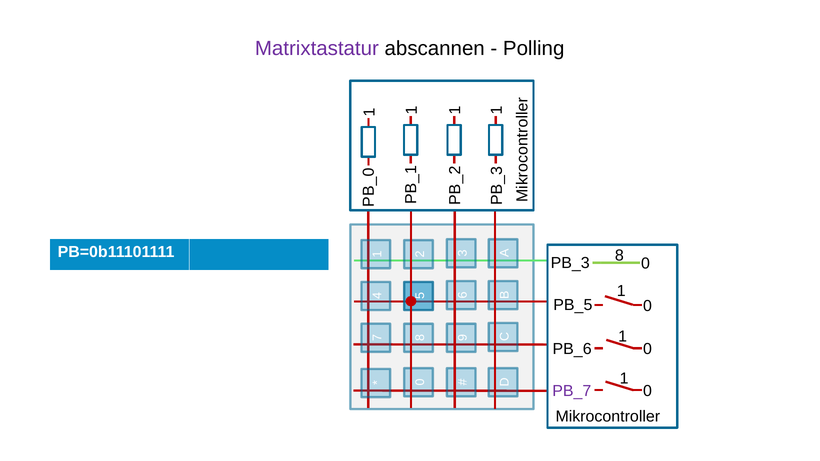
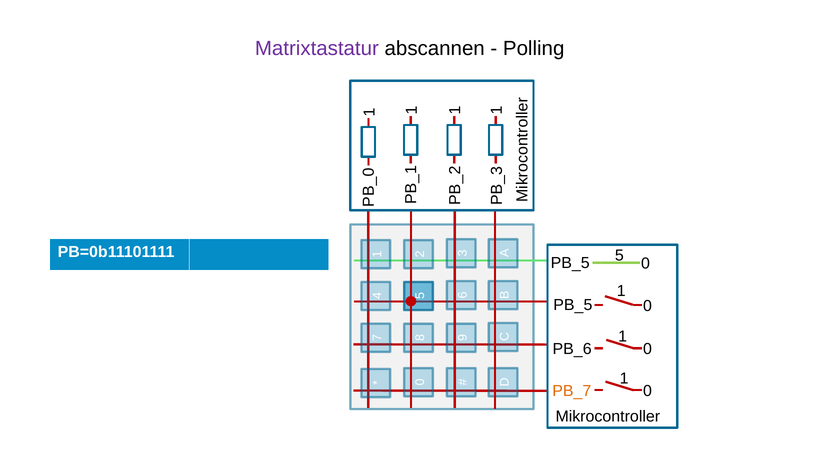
PB=0b11101111 8: 8 -> 5 (619, 255)
PB_3: PB_3 -> PB_5 (570, 263)
PB_7 colour: purple -> orange (572, 391)
